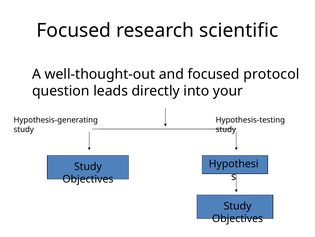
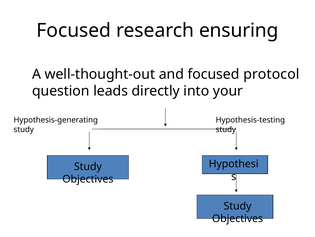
scientific: scientific -> ensuring (239, 30)
